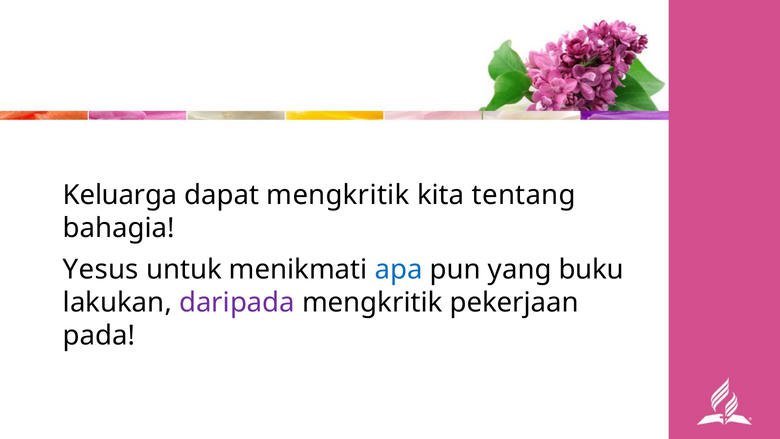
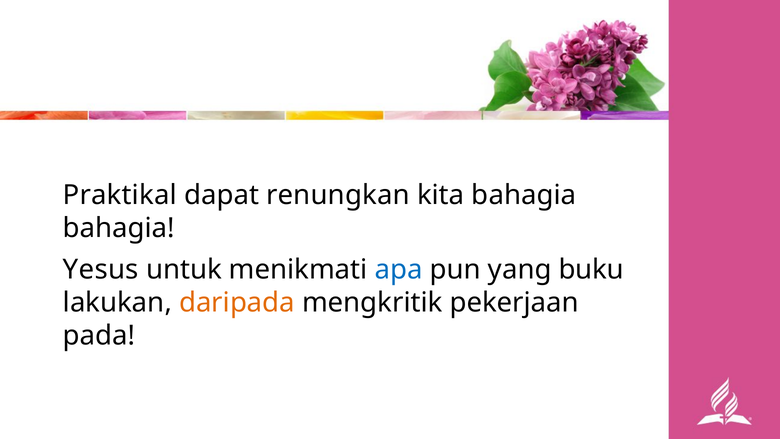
Keluarga: Keluarga -> Praktikal (120, 195)
dapat mengkritik: mengkritik -> renungkan (338, 195)
kita tentang: tentang -> bahagia (524, 195)
daripada colour: purple -> orange (237, 302)
